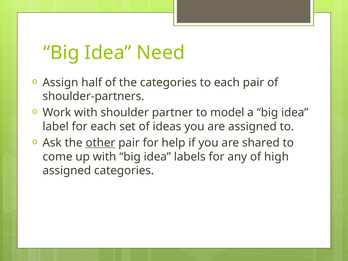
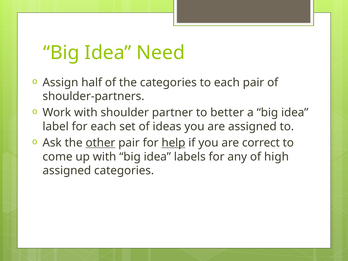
model: model -> better (227, 113)
help underline: none -> present (173, 143)
shared: shared -> correct (261, 143)
